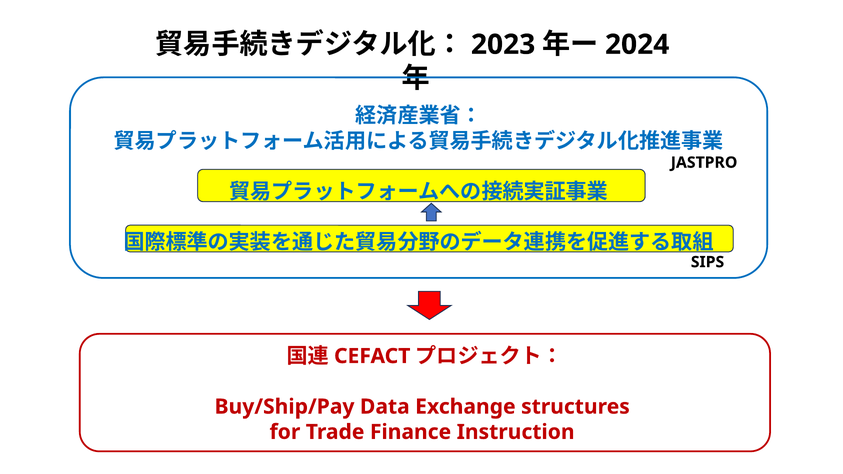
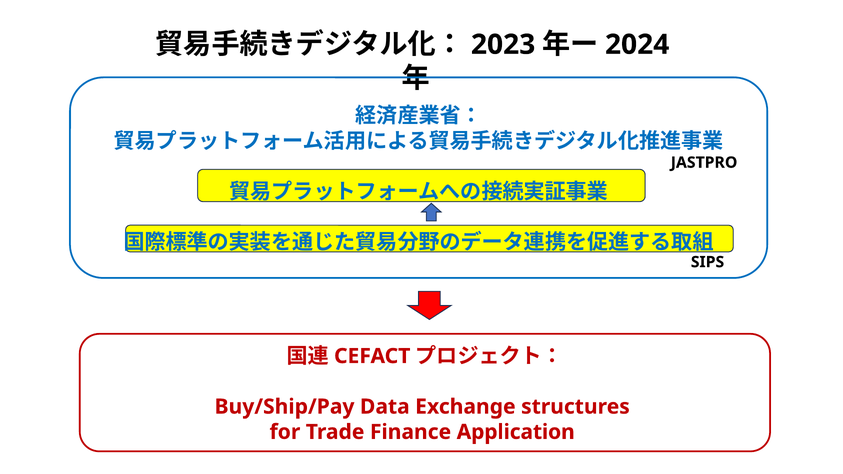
Instruction: Instruction -> Application (516, 432)
